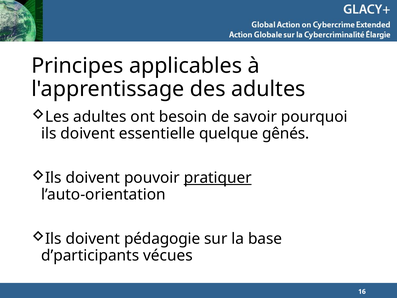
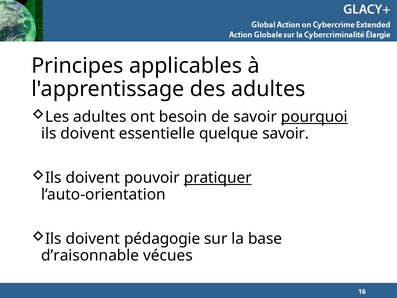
pourquoi underline: none -> present (314, 117)
quelque gênés: gênés -> savoir (286, 133)
d’participants: d’participants -> d’raisonnable (90, 255)
